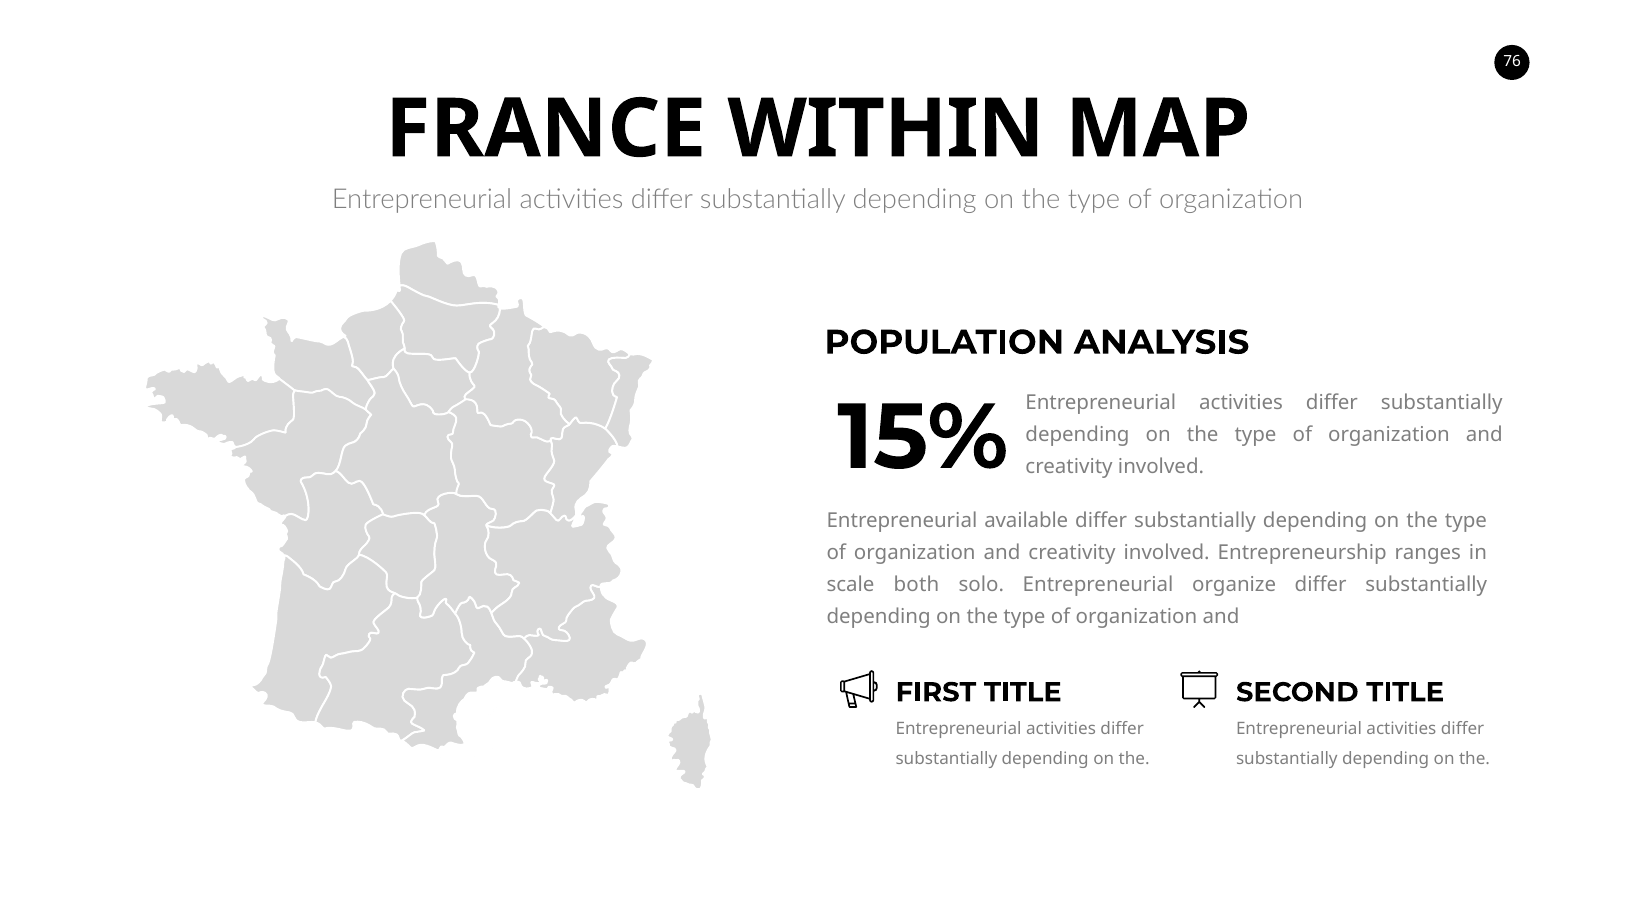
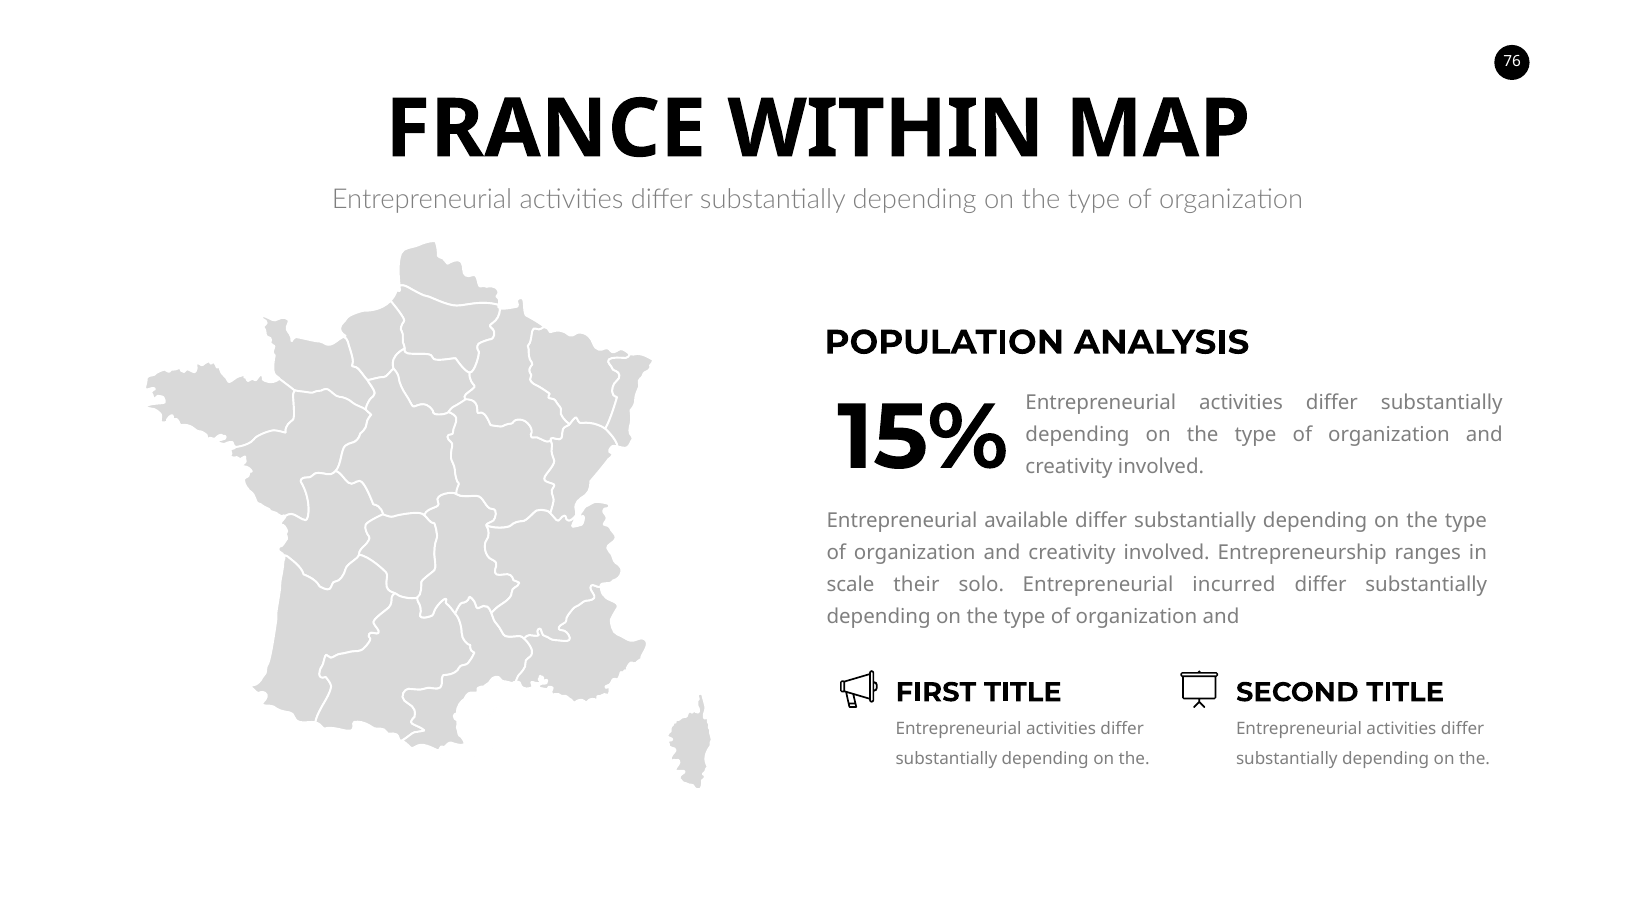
both: both -> their (916, 585)
organize: organize -> incurred (1234, 585)
